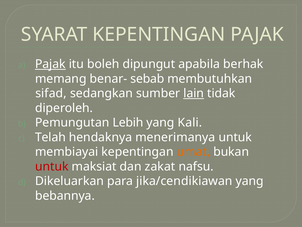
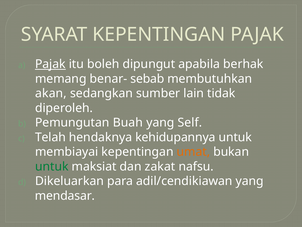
sifad: sifad -> akan (51, 93)
lain underline: present -> none (194, 93)
Lebih: Lebih -> Buah (128, 122)
Kali: Kali -> Self (190, 122)
menerimanya: menerimanya -> kehidupannya (175, 137)
untuk colour: red -> green (52, 166)
jika/cendikiawan: jika/cendikiawan -> adil/cendikiawan (184, 181)
bebannya: bebannya -> mendasar (65, 195)
